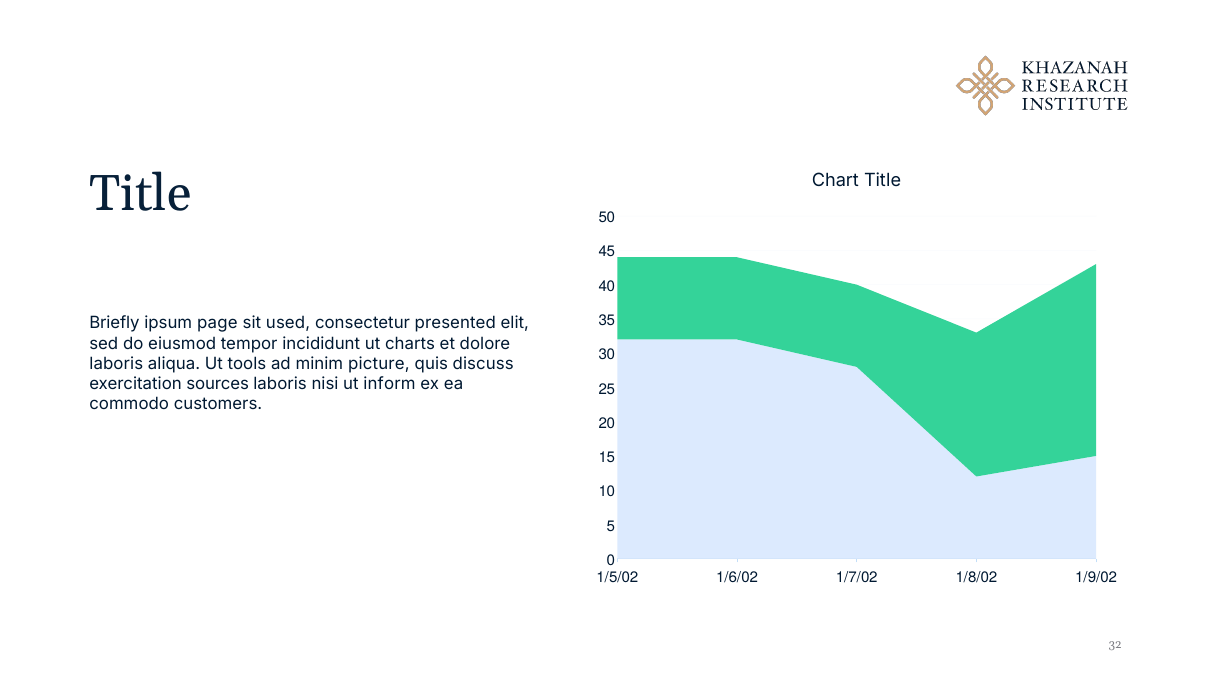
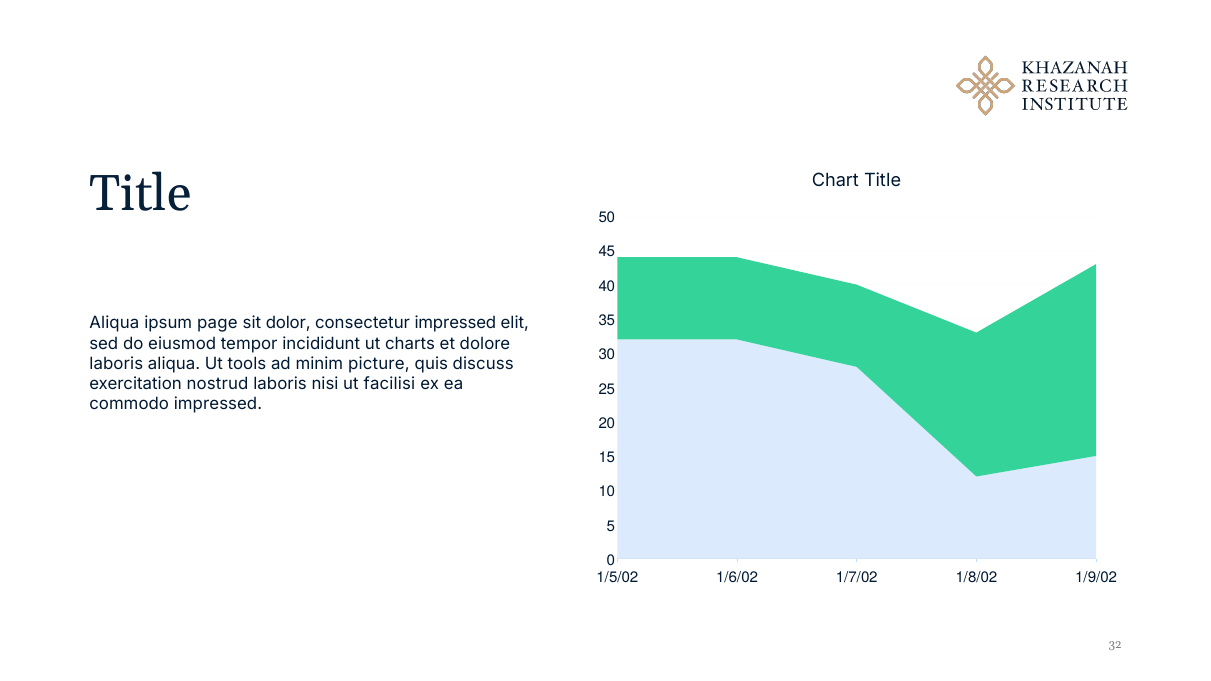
Briefly: Briefly -> Aliqua (114, 323)
used: used -> dolor (288, 323)
consectetur presented: presented -> impressed (455, 323)
sources: sources -> nostrud (218, 384)
inform: inform -> facilisi (389, 384)
commodo customers: customers -> impressed (218, 404)
